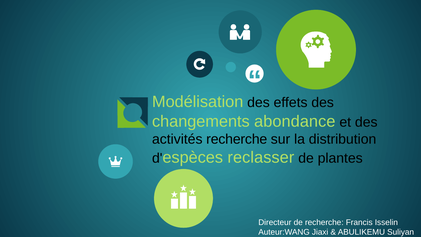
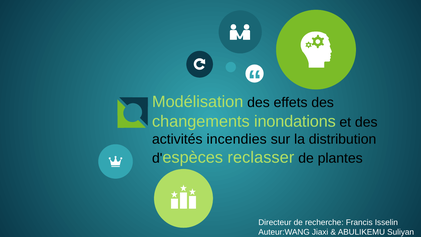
abondance: abondance -> inondations (295, 122)
activités recherche: recherche -> incendies (237, 140)
